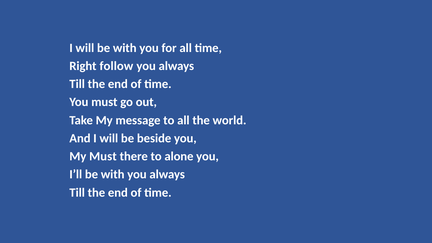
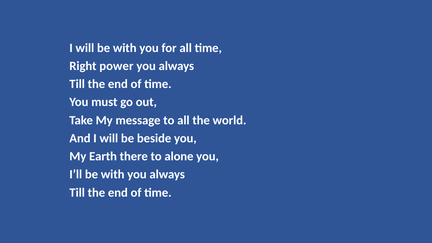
follow: follow -> power (116, 66)
My Must: Must -> Earth (103, 156)
